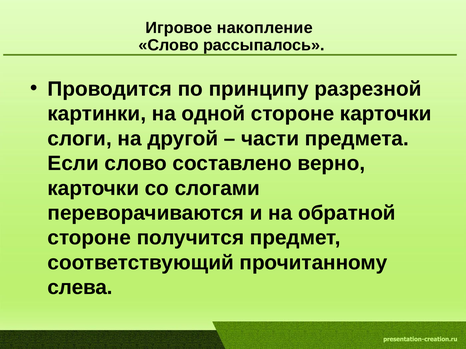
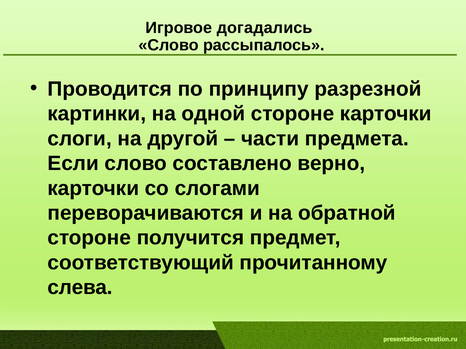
накопление: накопление -> догадались (265, 28)
